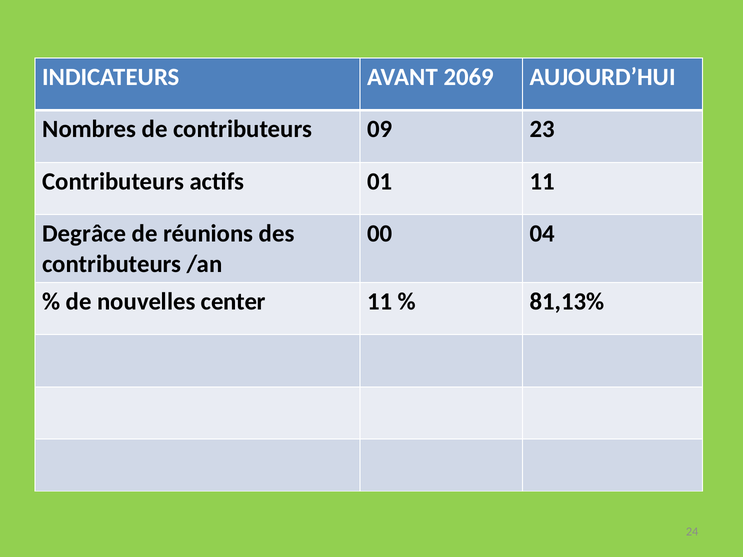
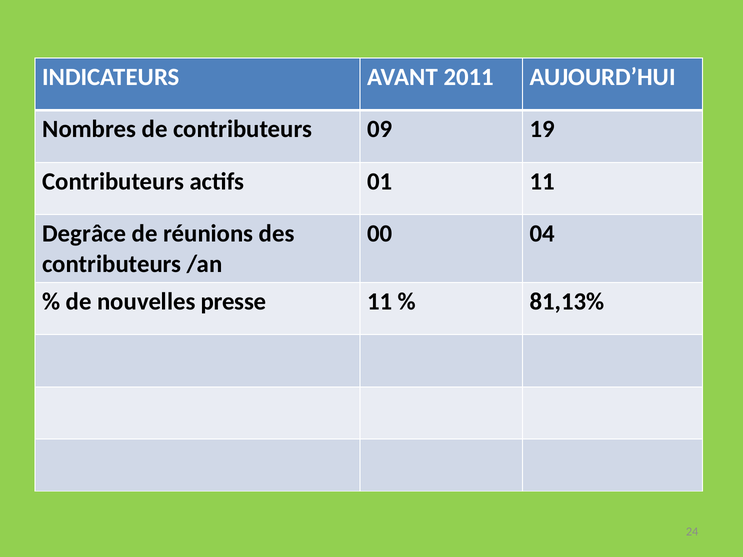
2069: 2069 -> 2011 (469, 77)
23: 23 -> 19 (542, 129)
center: center -> presse (233, 302)
